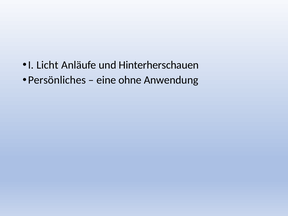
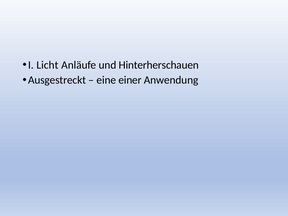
Persönliches: Persönliches -> Ausgestreckt (57, 80)
ohne: ohne -> einer (130, 80)
